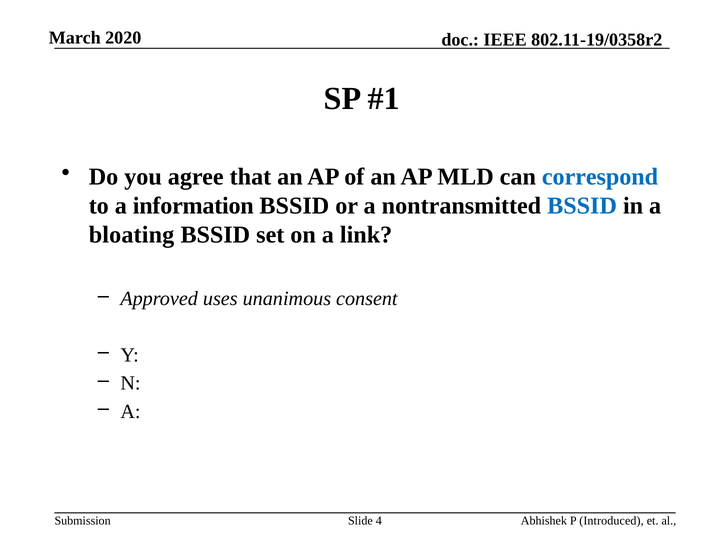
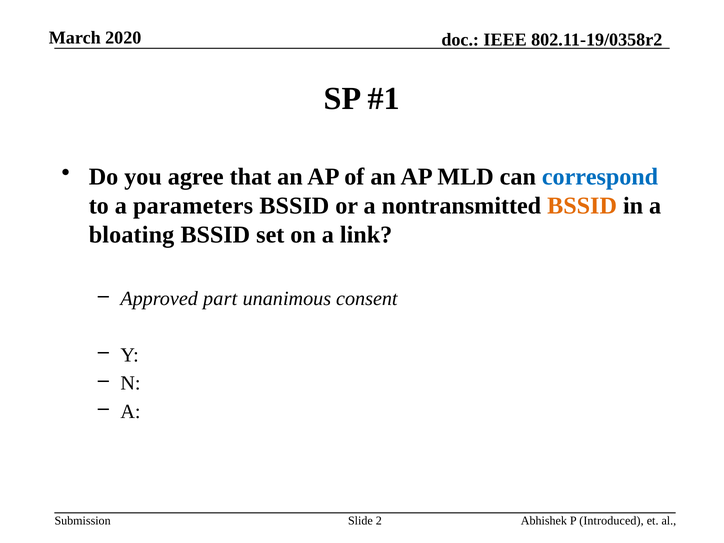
information: information -> parameters (193, 206)
BSSID colour: blue -> orange (582, 206)
uses: uses -> part (220, 299)
4: 4 -> 2 (379, 521)
